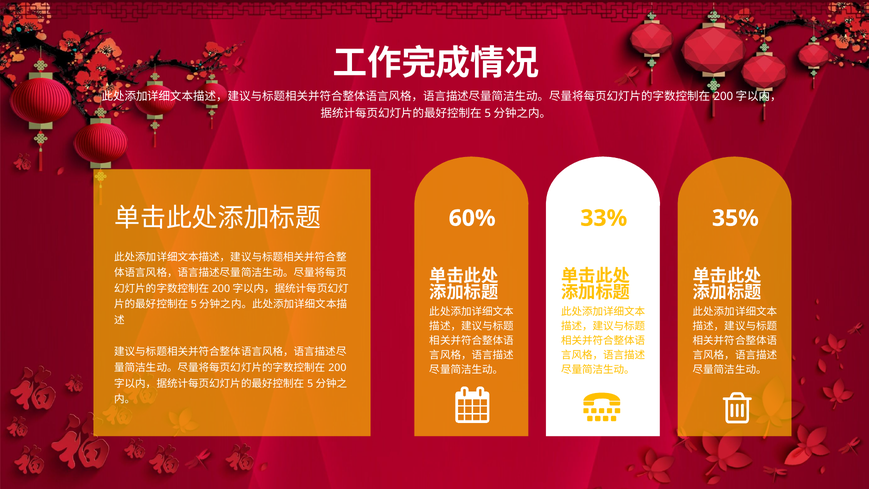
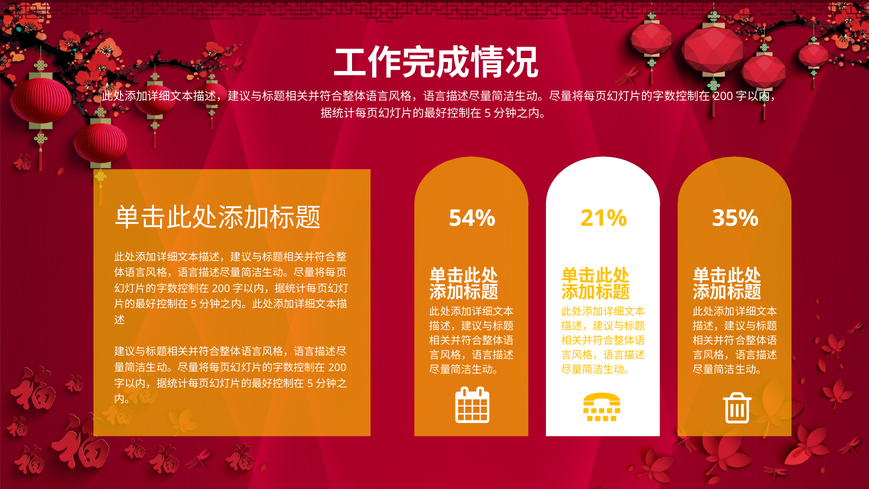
33%: 33% -> 21% (604, 218)
60%: 60% -> 54% (472, 218)
